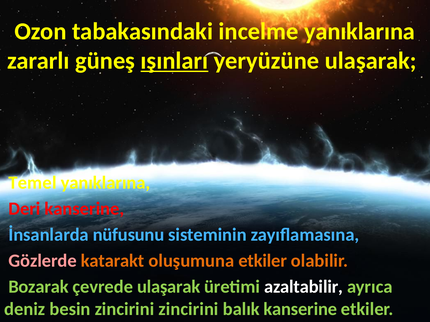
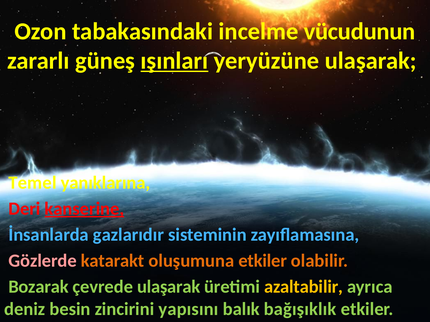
incelme yanıklarına: yanıklarına -> vücudunun (360, 31)
kanserine underline: none -> present (84, 209)
nüfusunu: nüfusunu -> gazlarıdır (128, 235)
azaltabilir colour: white -> yellow (304, 287)
zincirini zincirini: zincirini -> yapısını (188, 309)
balık kanserine: kanserine -> bağışıklık (300, 309)
